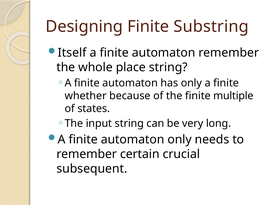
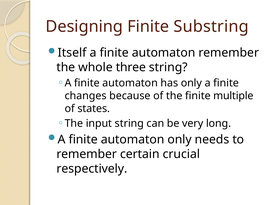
place: place -> three (131, 67)
whether: whether -> changes (86, 96)
subsequent: subsequent -> respectively (92, 168)
